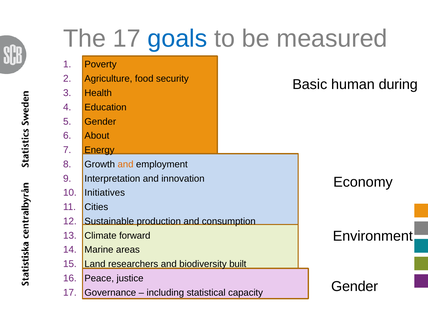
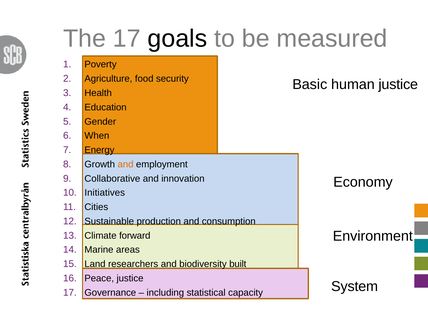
goals colour: blue -> black (177, 39)
human during: during -> justice (398, 85)
About: About -> When (97, 136)
Interpretation: Interpretation -> Collaborative (112, 179)
Gender: Gender -> System (355, 287)
